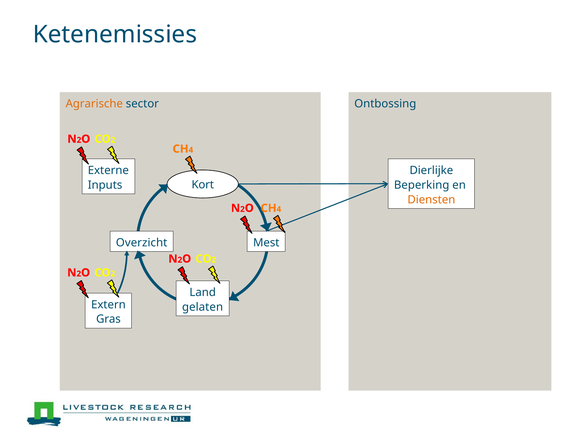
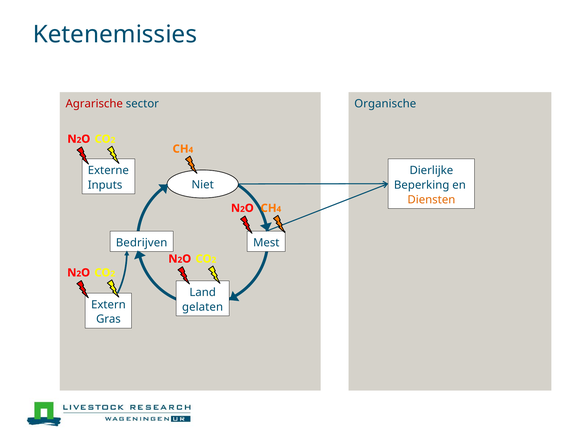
Agrarische colour: orange -> red (94, 104)
Ontbossing: Ontbossing -> Organische (385, 104)
Kort: Kort -> Niet (203, 185)
Overzicht: Overzicht -> Bedrijven (142, 243)
